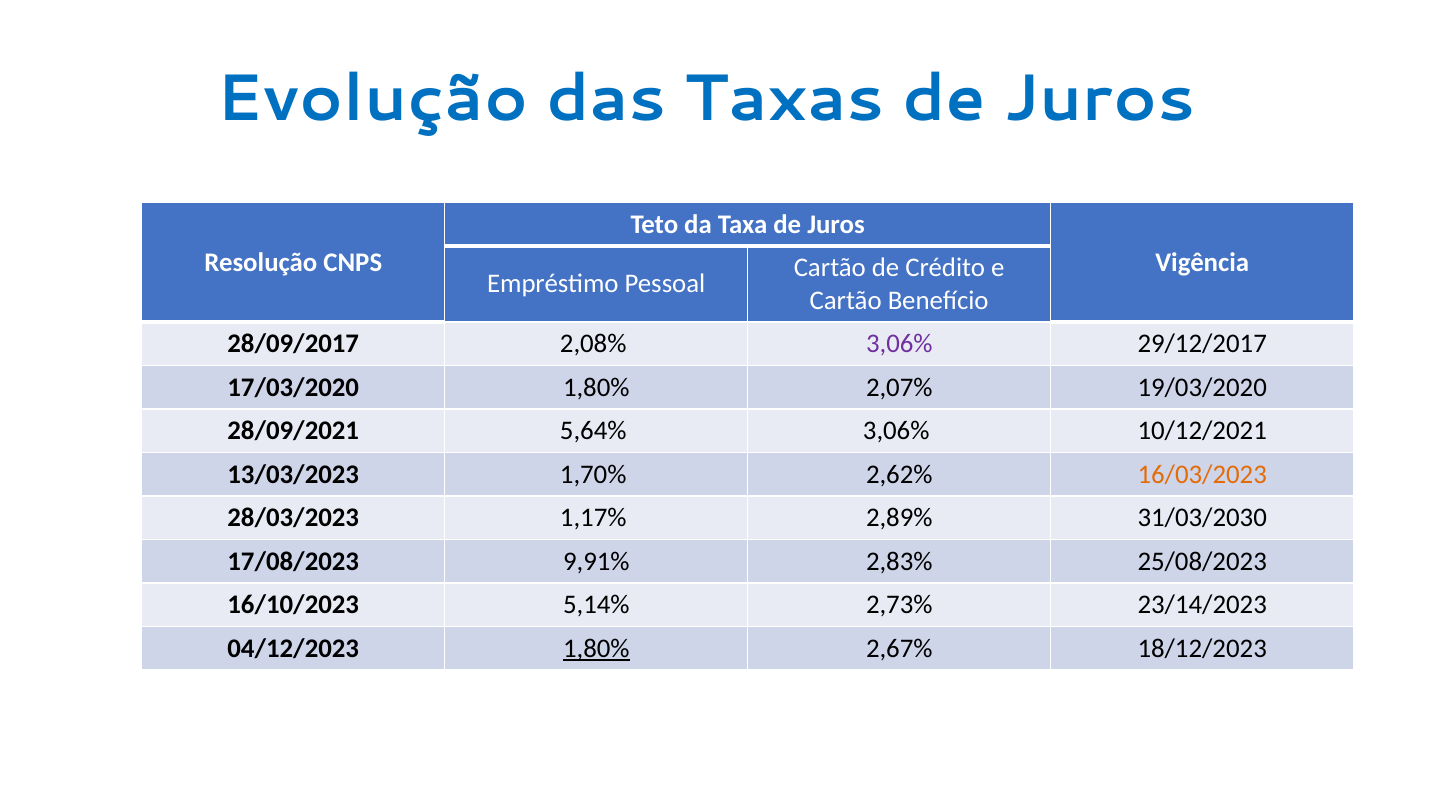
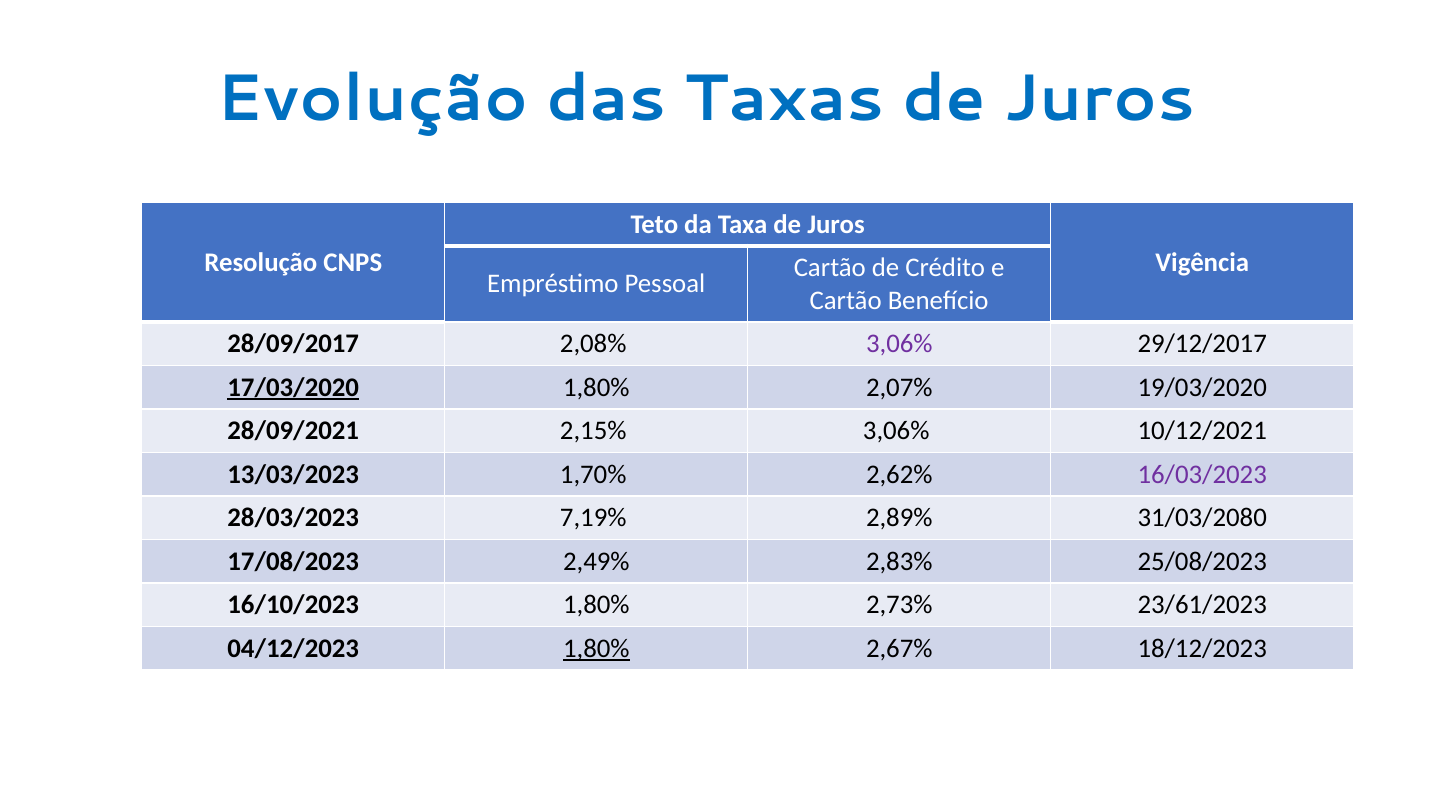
17/03/2020 underline: none -> present (293, 387)
5,64%: 5,64% -> 2,15% (593, 431)
16/03/2023 colour: orange -> purple (1202, 474)
1,17%: 1,17% -> 7,19% (593, 518)
31/03/2030: 31/03/2030 -> 31/03/2080 (1202, 518)
9,91%: 9,91% -> 2,49% (596, 562)
16/10/2023 5,14%: 5,14% -> 1,80% (596, 605)
23/14/2023: 23/14/2023 -> 23/61/2023 (1202, 605)
